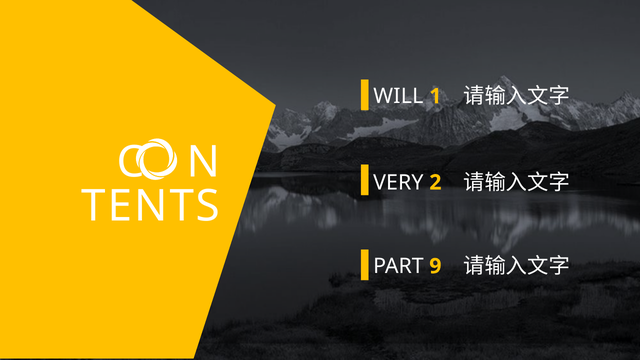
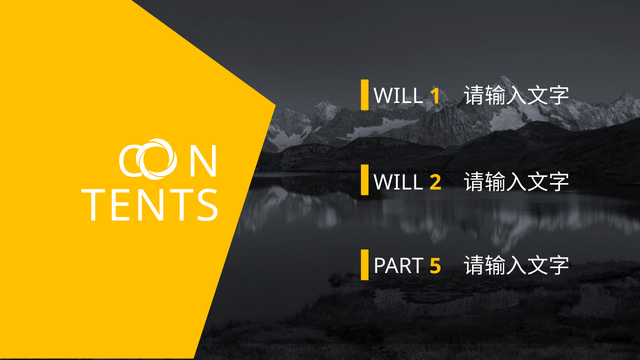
VERY: VERY -> WILL (398, 182)
9: 9 -> 5 (435, 266)
